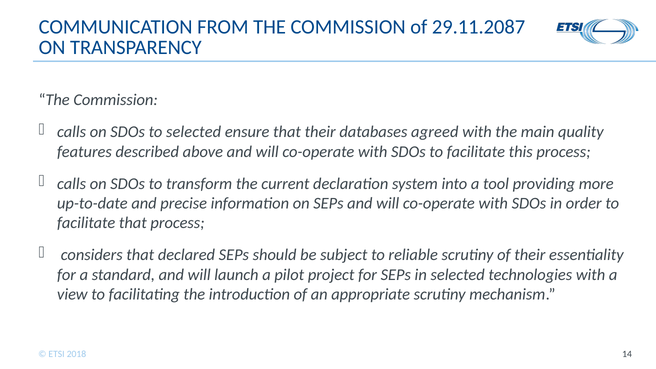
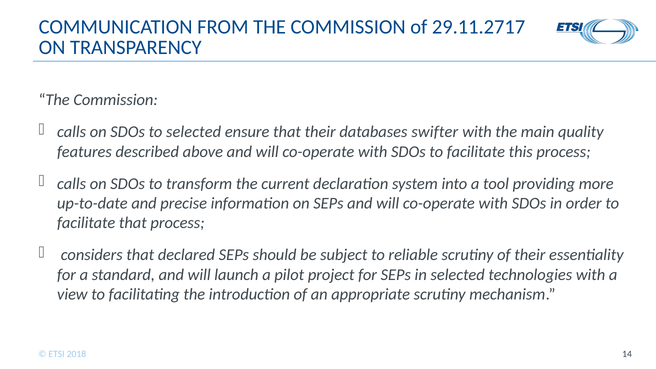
29.11.2087: 29.11.2087 -> 29.11.2717 (479, 27)
agreed: agreed -> swifter (435, 132)
